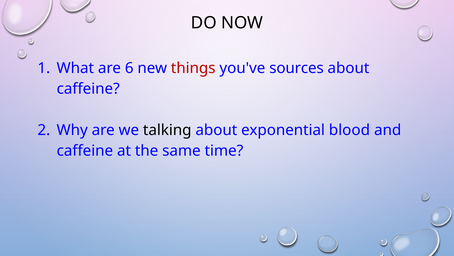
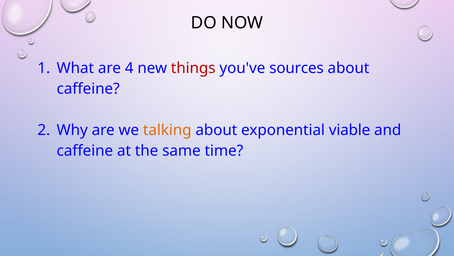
6: 6 -> 4 (129, 68)
talking colour: black -> orange (167, 130)
blood: blood -> viable (350, 130)
